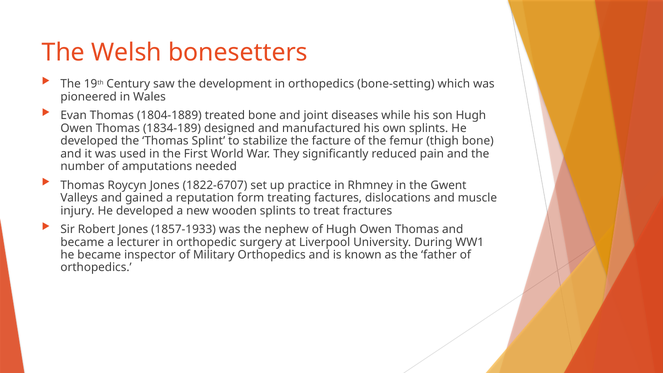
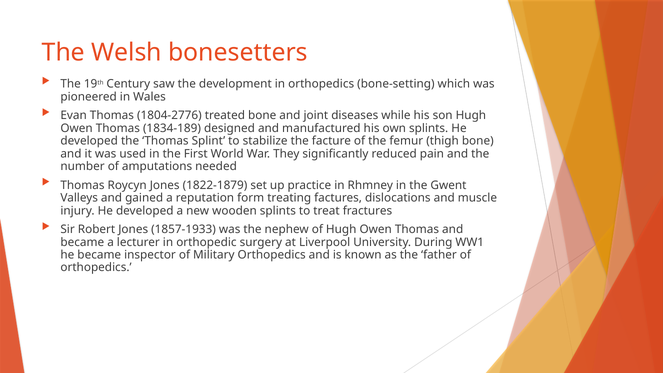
1804-1889: 1804-1889 -> 1804-2776 (169, 116)
1822-6707: 1822-6707 -> 1822-1879 (215, 185)
